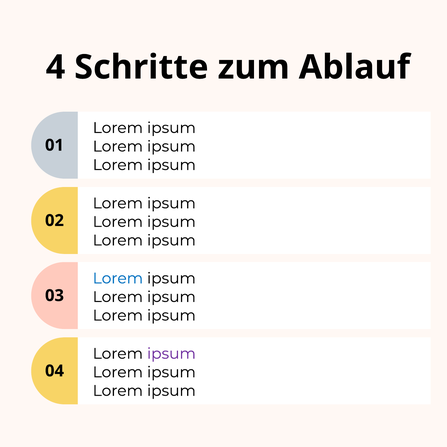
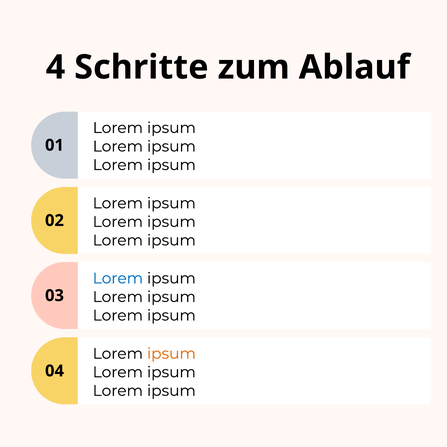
ipsum colour: purple -> orange (171, 354)
